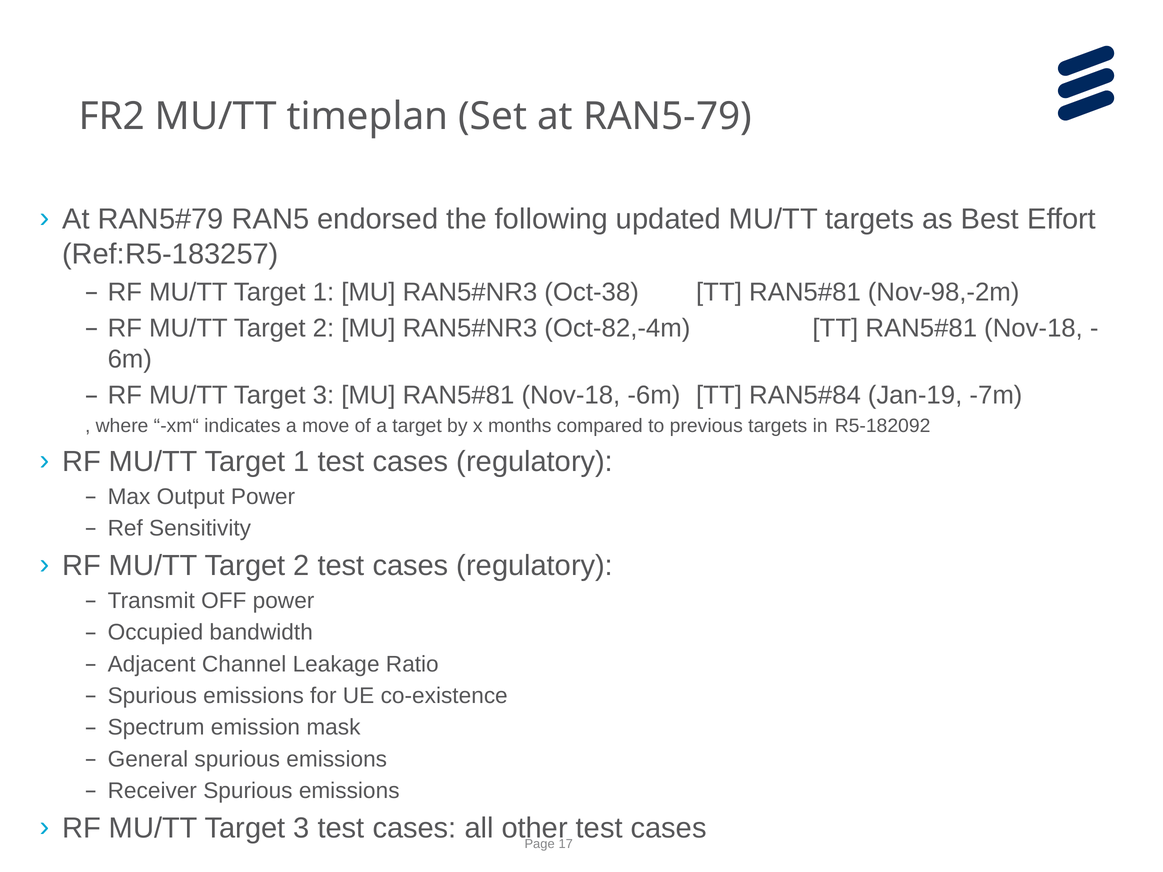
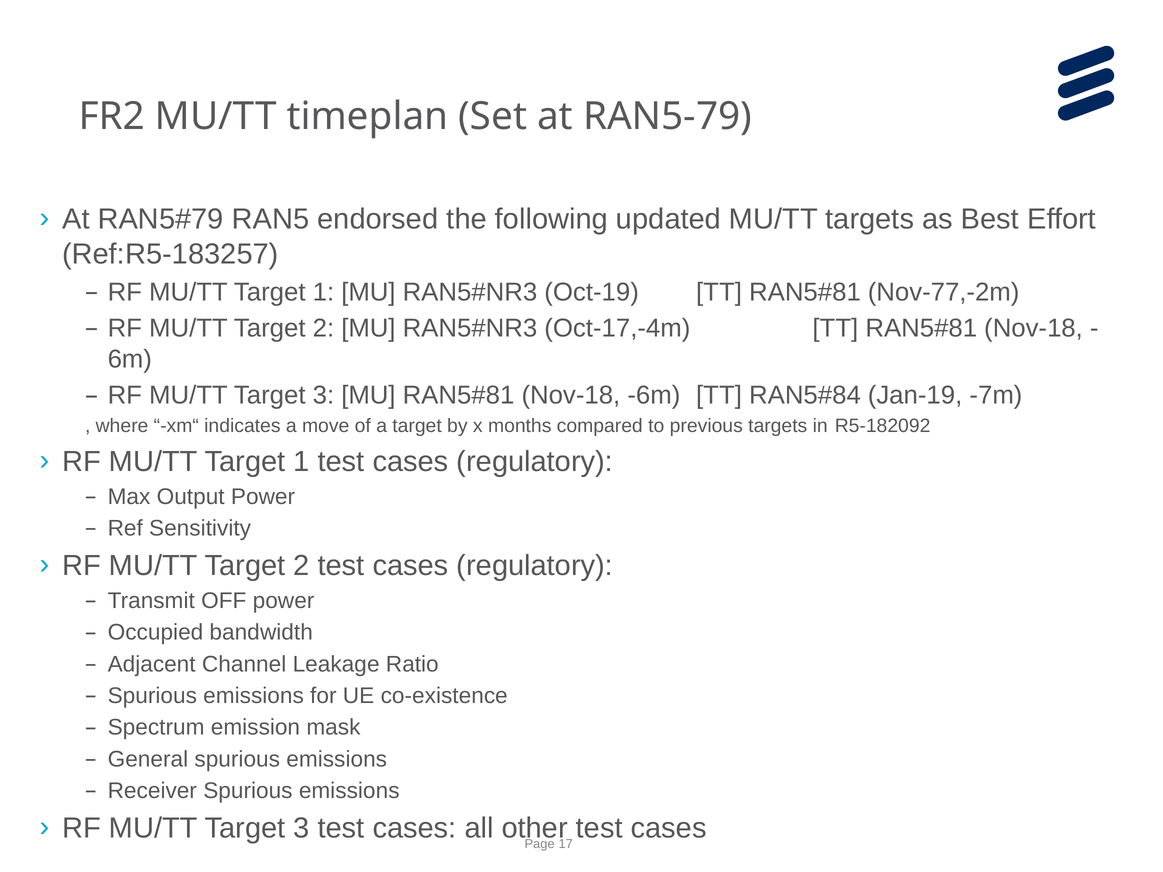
Oct-38: Oct-38 -> Oct-19 (592, 292)
Nov-98,-2m: Nov-98,-2m -> Nov-77,-2m (944, 292)
Oct-82,-4m: Oct-82,-4m -> Oct-17,-4m (617, 328)
